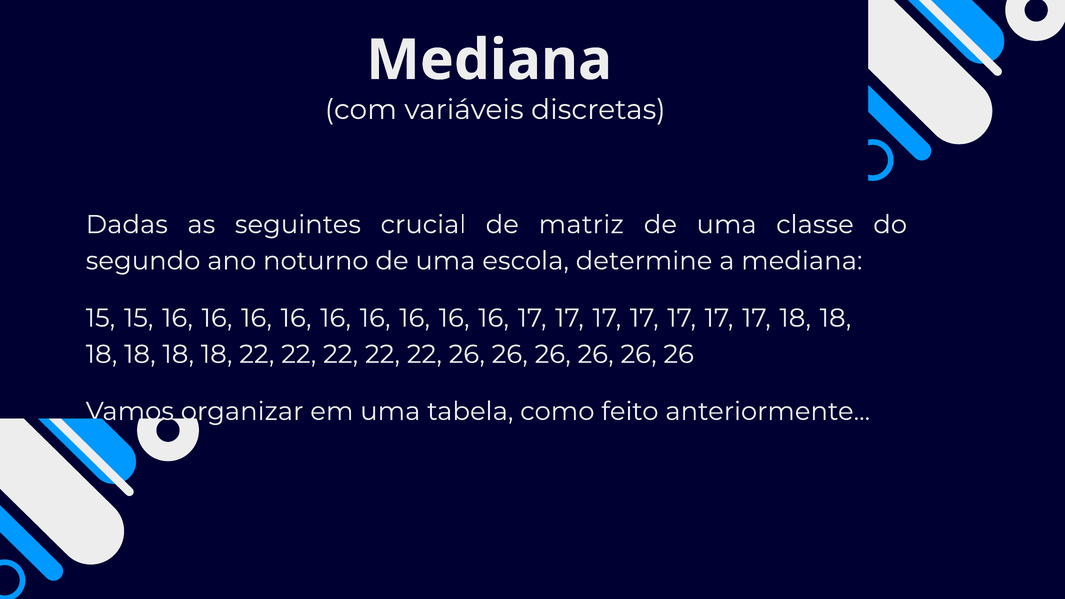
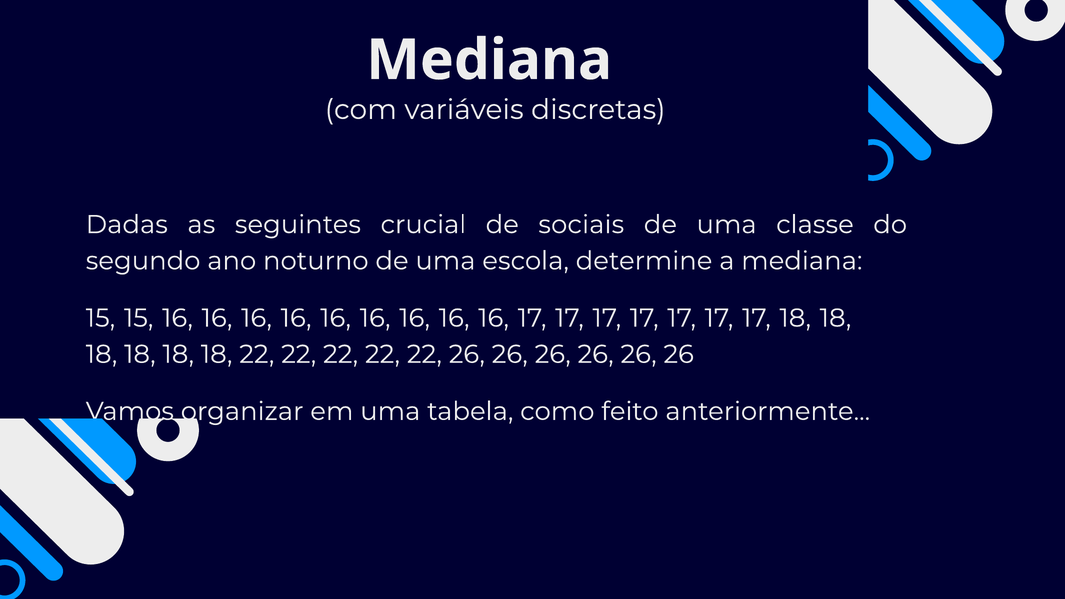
matriz: matriz -> sociais (581, 225)
